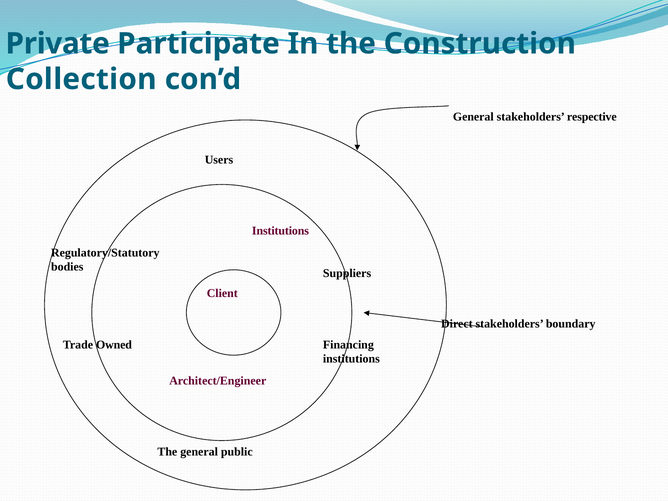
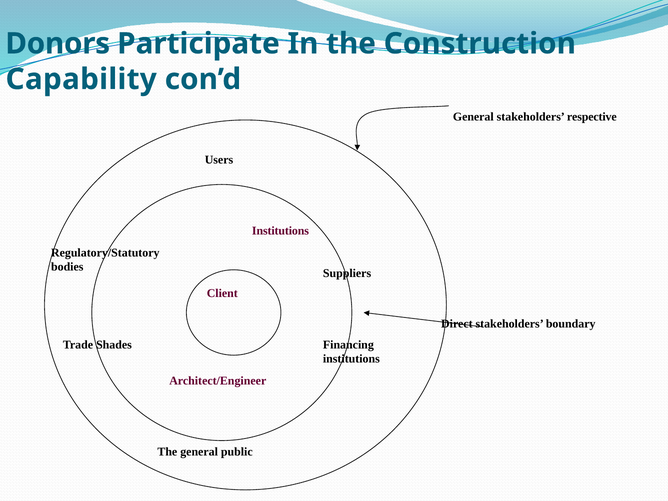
Private: Private -> Donors (58, 44)
Collection: Collection -> Capability (81, 79)
Owned: Owned -> Shades (114, 345)
